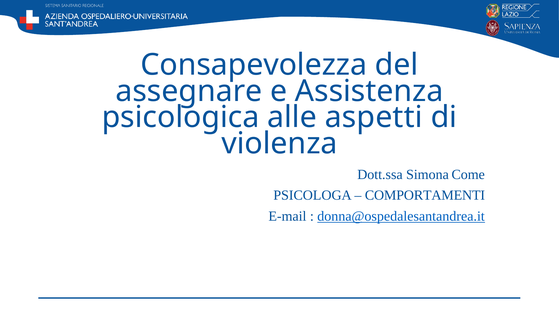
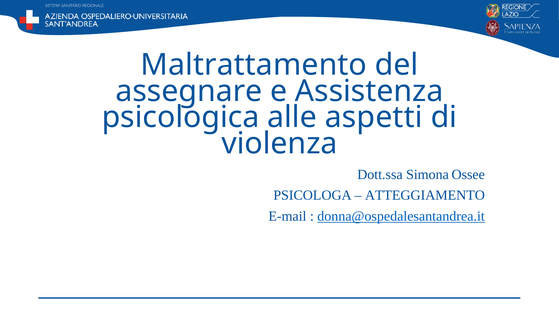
Consapevolezza: Consapevolezza -> Maltrattamento (254, 65)
Come: Come -> Ossee (468, 175)
COMPORTAMENTI: COMPORTAMENTI -> ATTEGGIAMENTO (425, 196)
